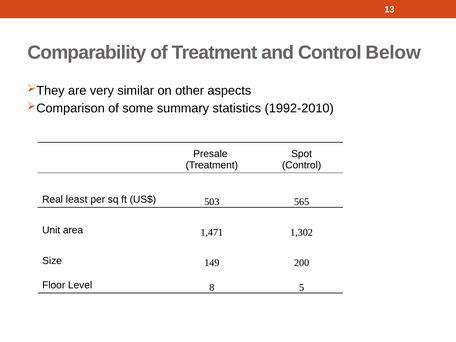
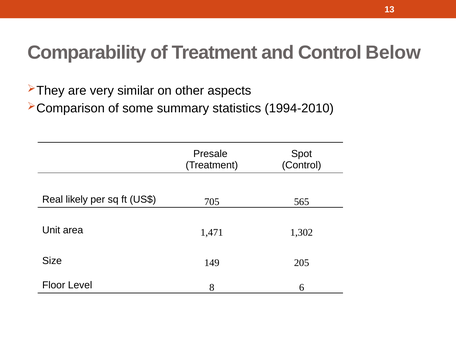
1992-2010: 1992-2010 -> 1994-2010 (299, 108)
least: least -> likely (77, 200)
503: 503 -> 705 (212, 202)
200: 200 -> 205 (302, 263)
5: 5 -> 6 (302, 288)
